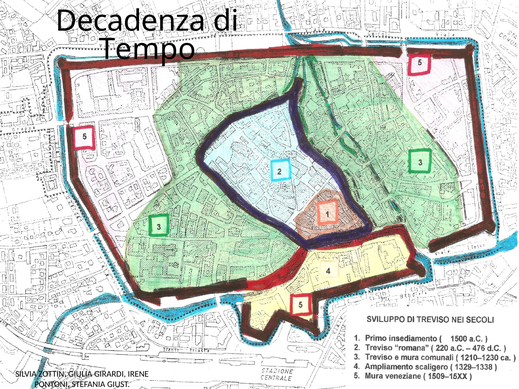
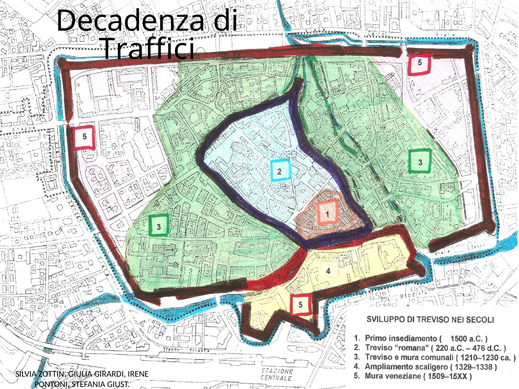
Tempo: Tempo -> Traffici (147, 50)
